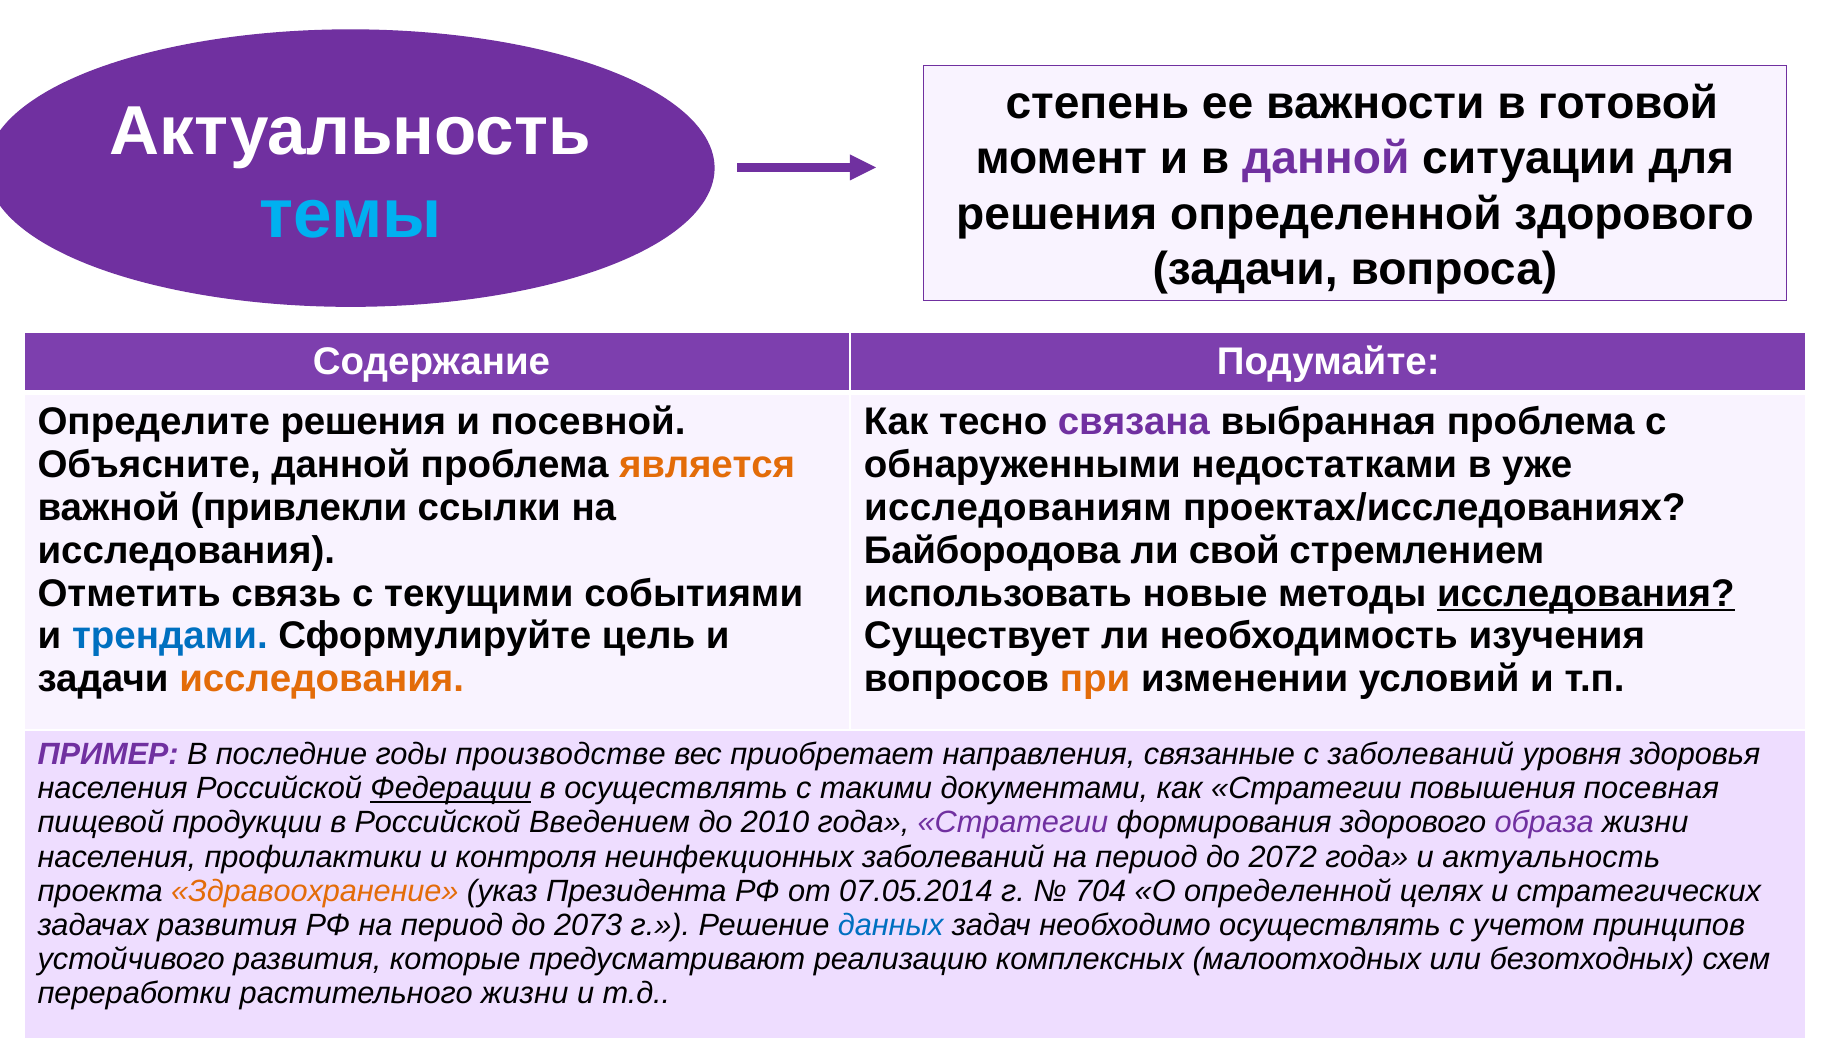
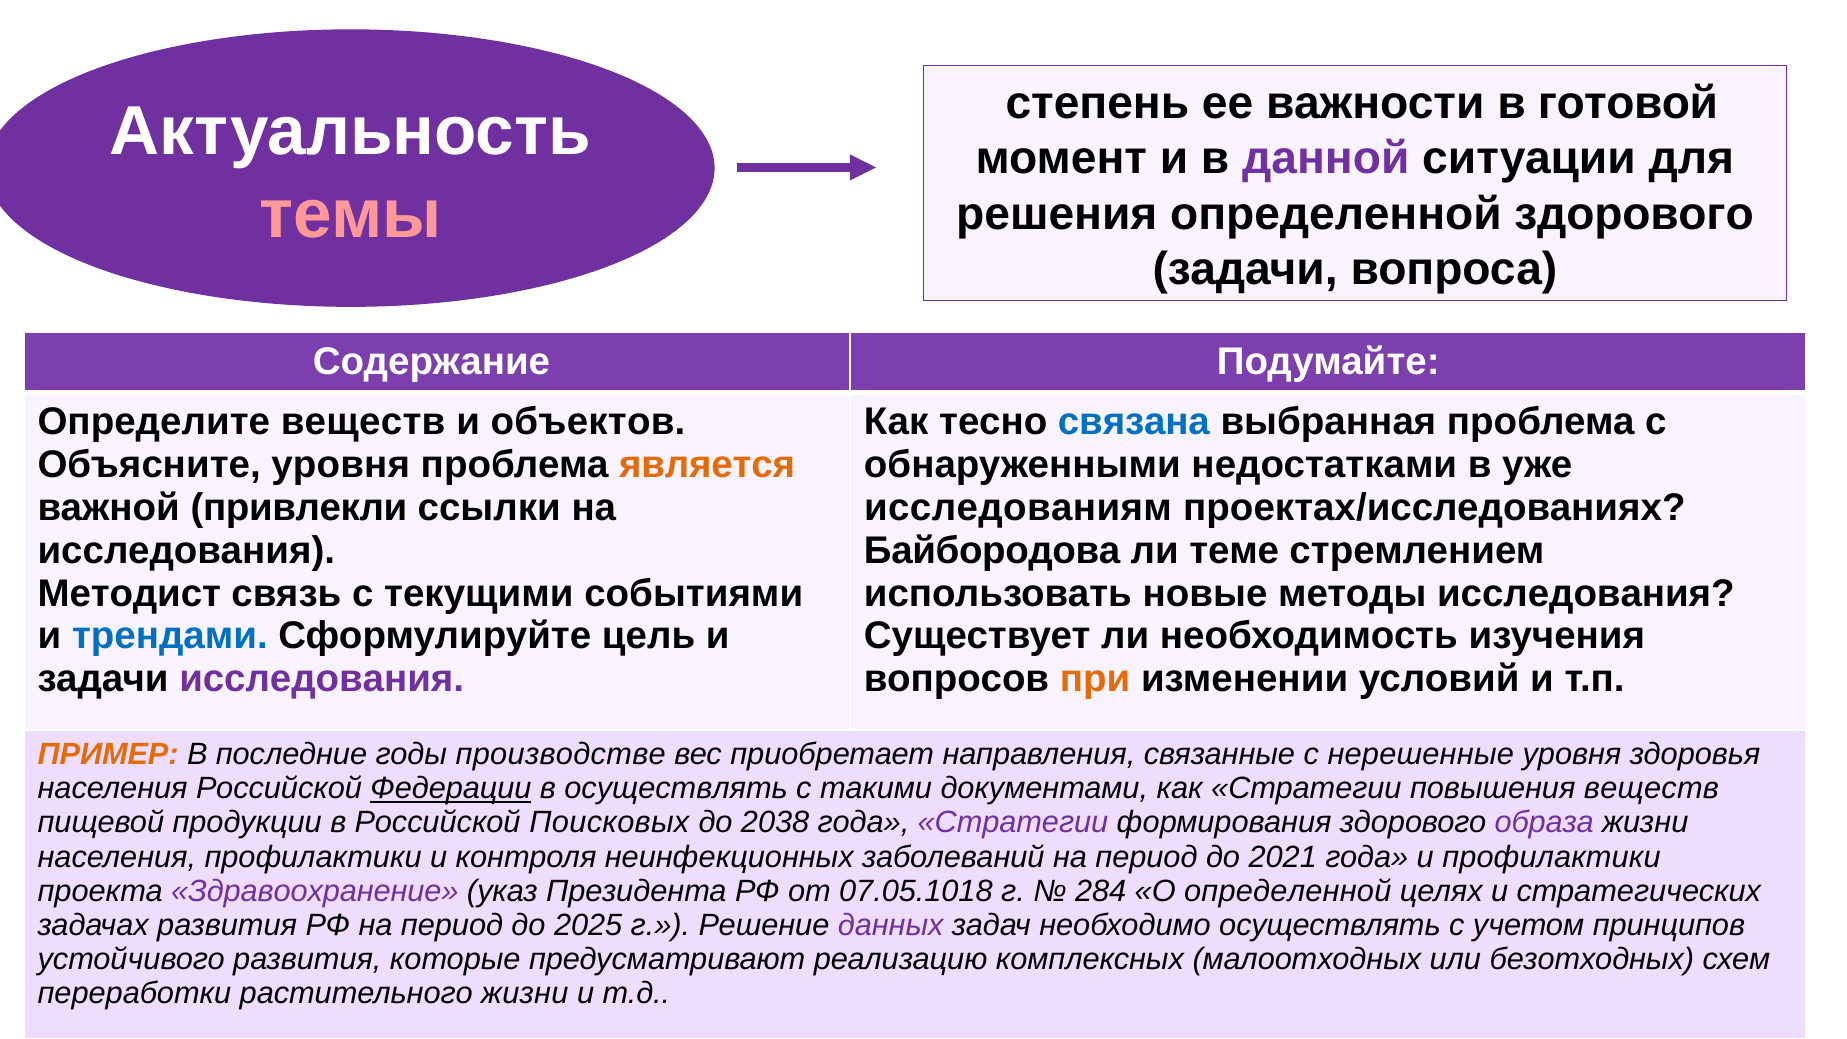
темы colour: light blue -> pink (351, 214)
Определите решения: решения -> веществ (363, 422)
посевной: посевной -> объектов (588, 422)
связана colour: purple -> blue (1134, 422)
Объясните данной: данной -> уровня (341, 465)
свой: свой -> теме (1234, 550)
Отметить: Отметить -> Методист (129, 593)
исследования underline: present -> none (1586, 593)
исследования colour: orange -> purple (322, 679)
ПРИМЕР colour: purple -> orange (108, 754)
с заболеваний: заболеваний -> нерешенные (1421, 754)
повышения посевная: посевная -> веществ (1651, 788)
Введением: Введением -> Поисковых (609, 823)
2010: 2010 -> 2038 (775, 823)
2072: 2072 -> 2021 (1283, 857)
и актуальность: актуальность -> профилактики (1551, 857)
Здравоохранение colour: orange -> purple (315, 891)
07.05.2014: 07.05.2014 -> 07.05.1018 (916, 891)
704: 704 -> 284 (1101, 891)
2073: 2073 -> 2025 (588, 925)
данных colour: blue -> purple (891, 925)
